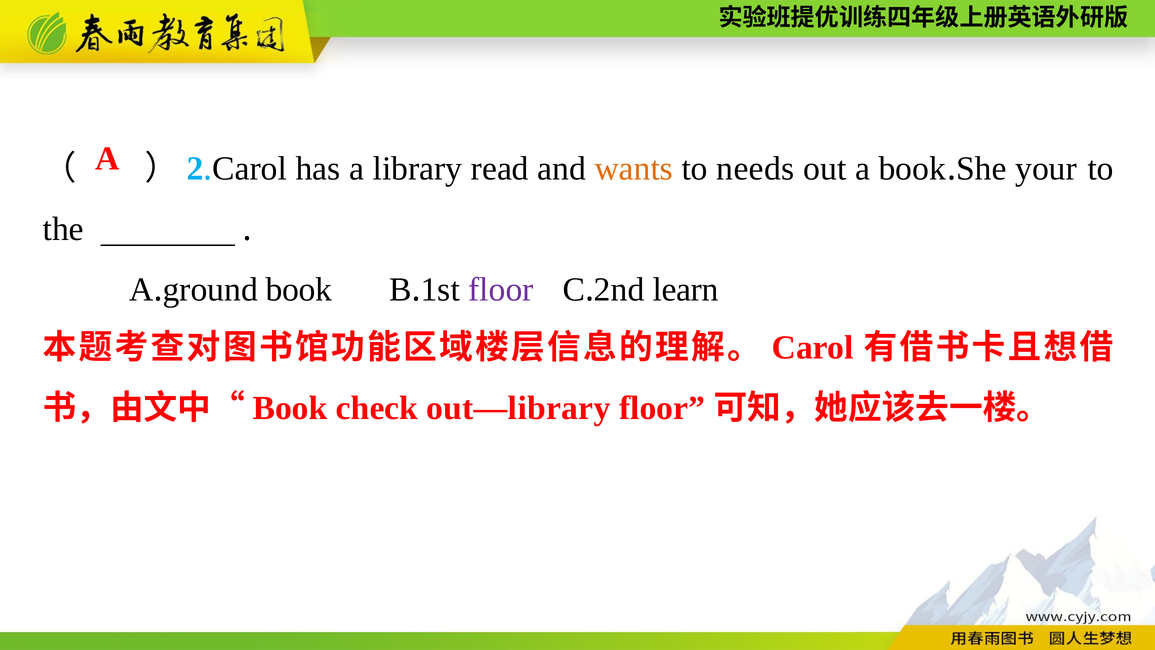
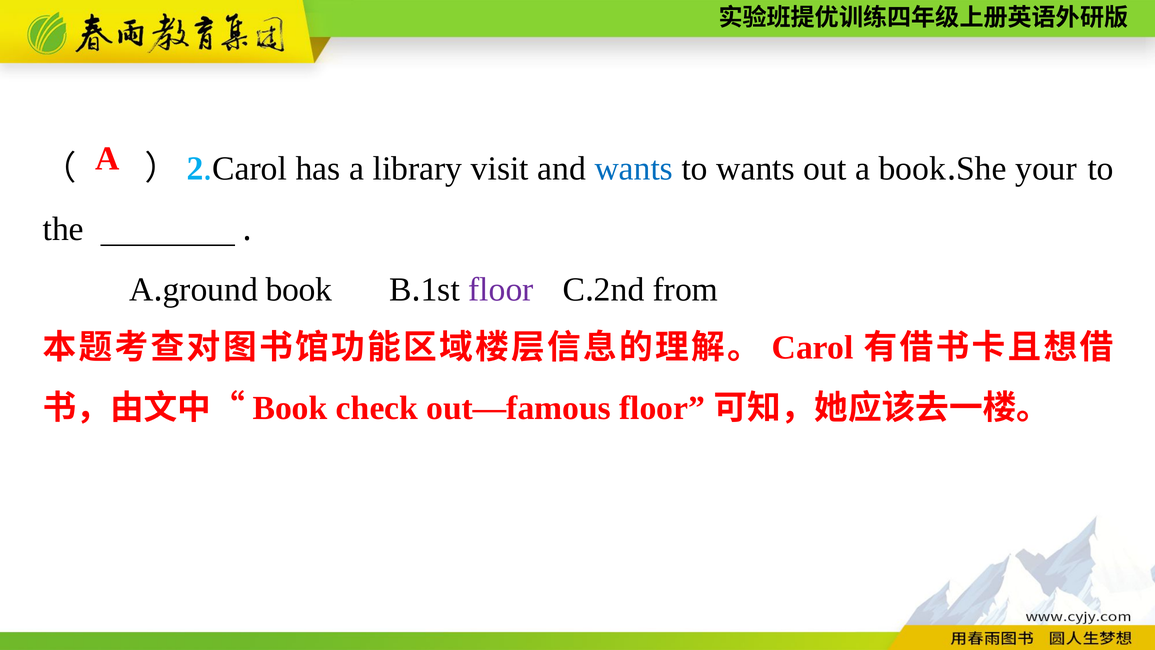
read: read -> visit (500, 168)
wants colour: orange -> blue (634, 168)
to needs: needs -> wants (756, 168)
learn: learn -> from (685, 290)
out—library: out—library -> out—famous (519, 408)
